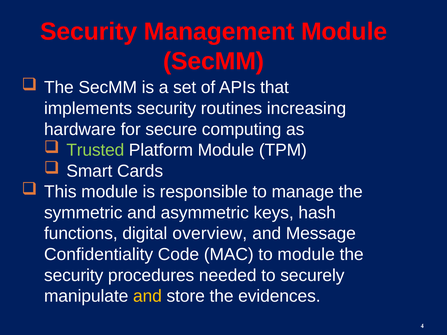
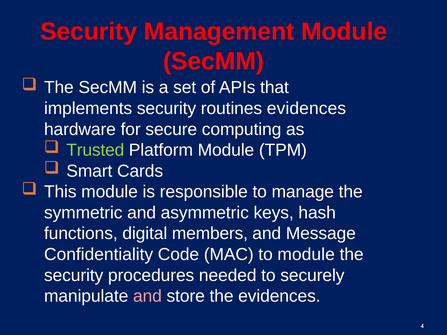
routines increasing: increasing -> evidences (306, 109)
overview: overview -> members (210, 234)
and colour: yellow -> pink (147, 296)
